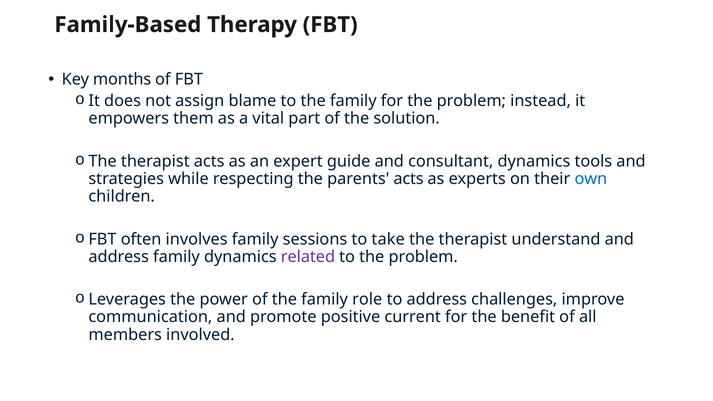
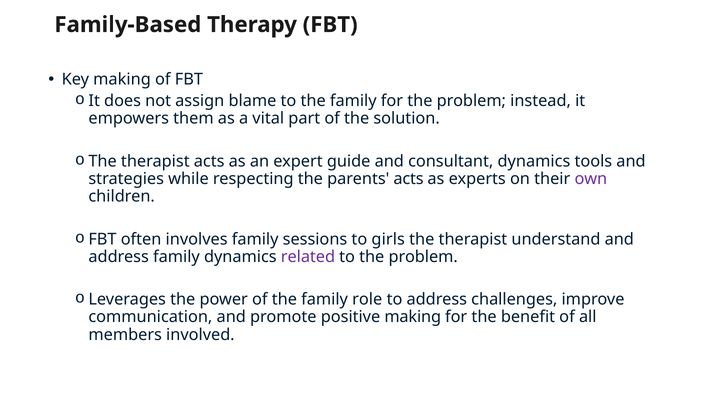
Key months: months -> making (122, 80)
own colour: blue -> purple (591, 179)
take: take -> girls (388, 239)
positive current: current -> making (413, 317)
